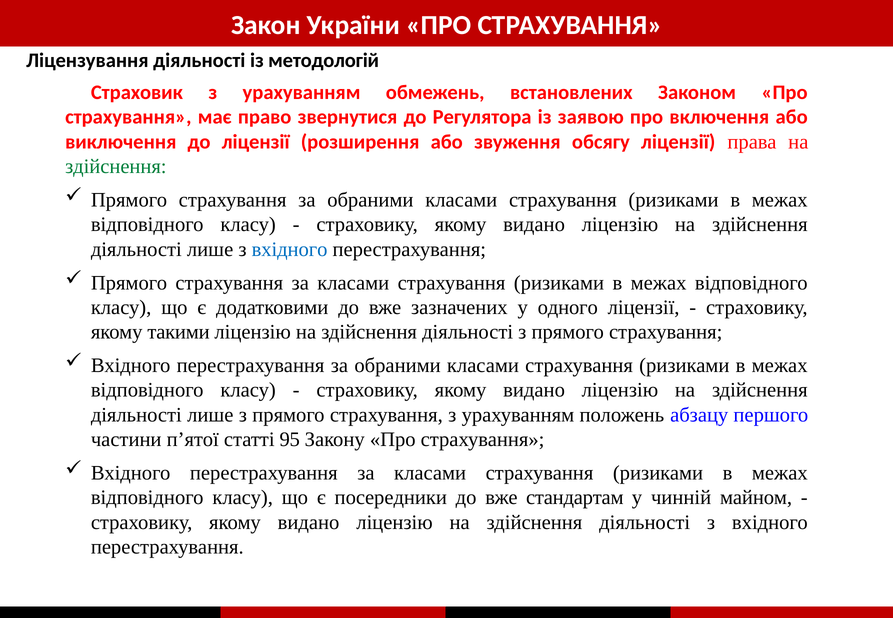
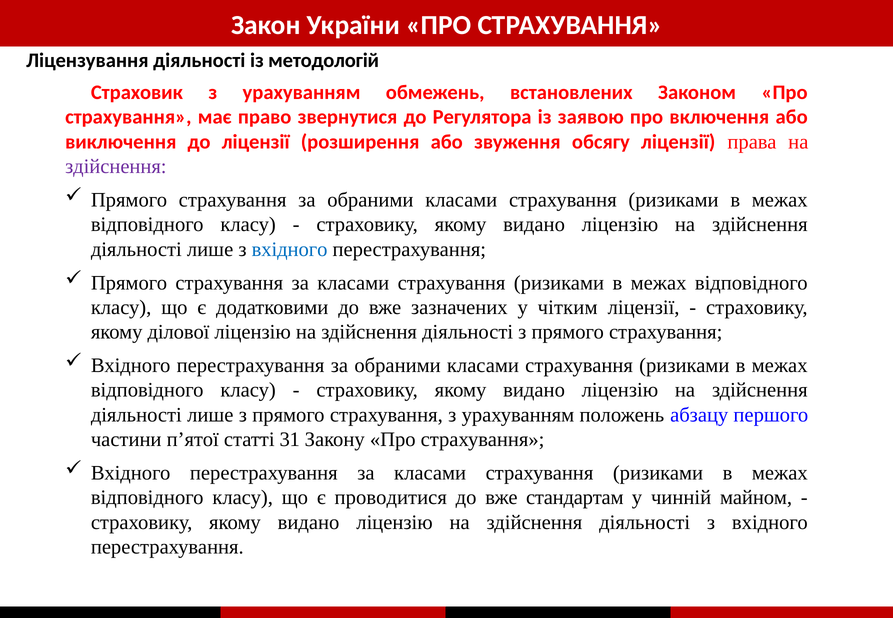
здійснення colour: green -> purple (116, 167)
одного: одного -> чітким (568, 308)
такими: такими -> ділової (179, 332)
95: 95 -> 31 (290, 440)
посередники: посередники -> проводитися (391, 498)
